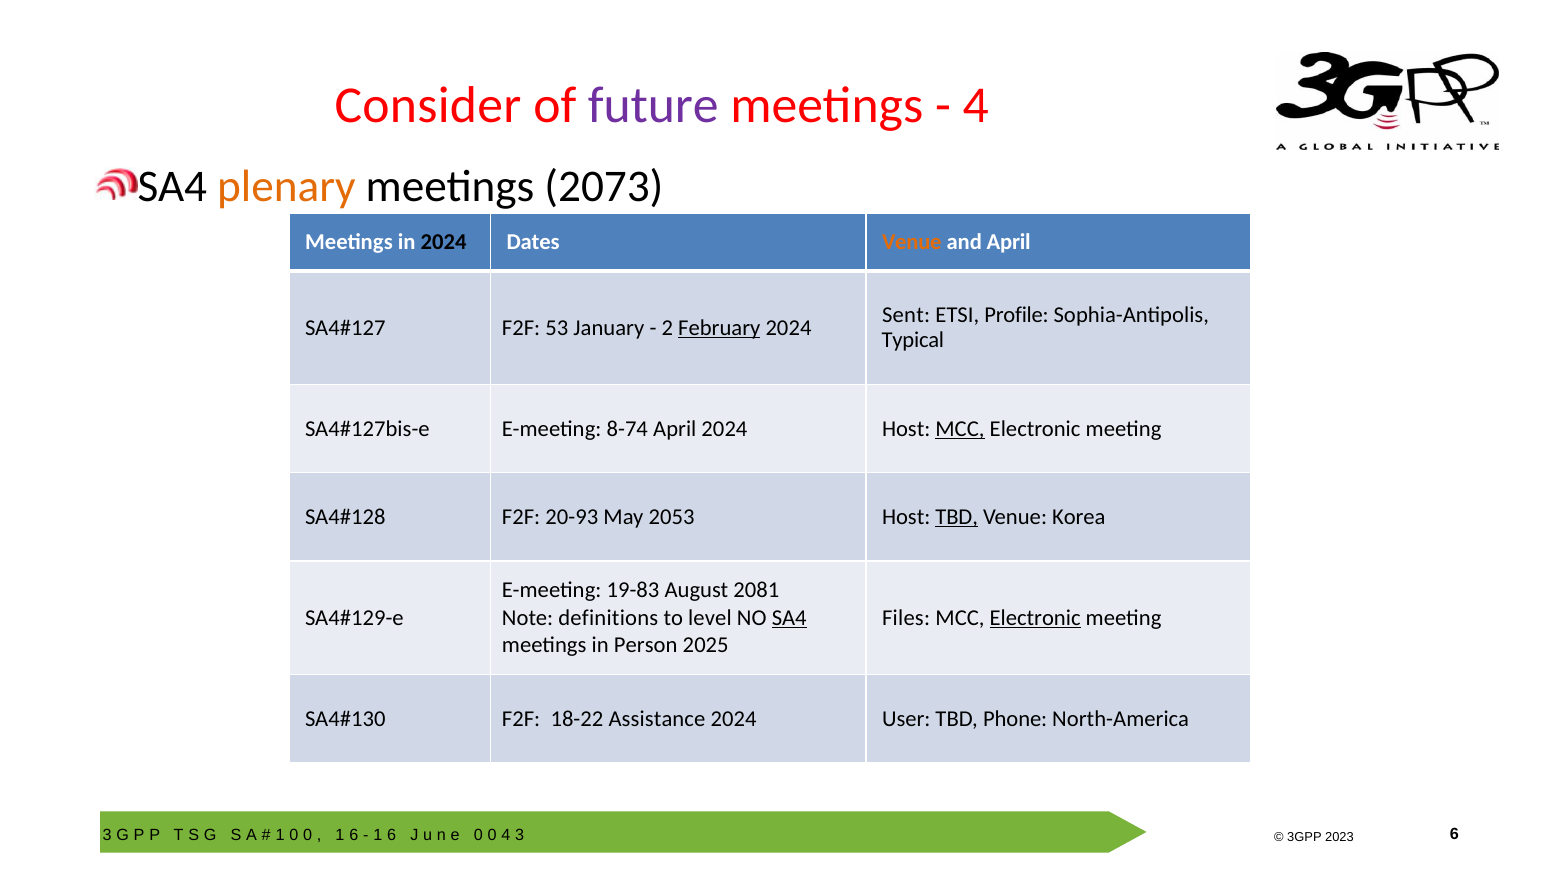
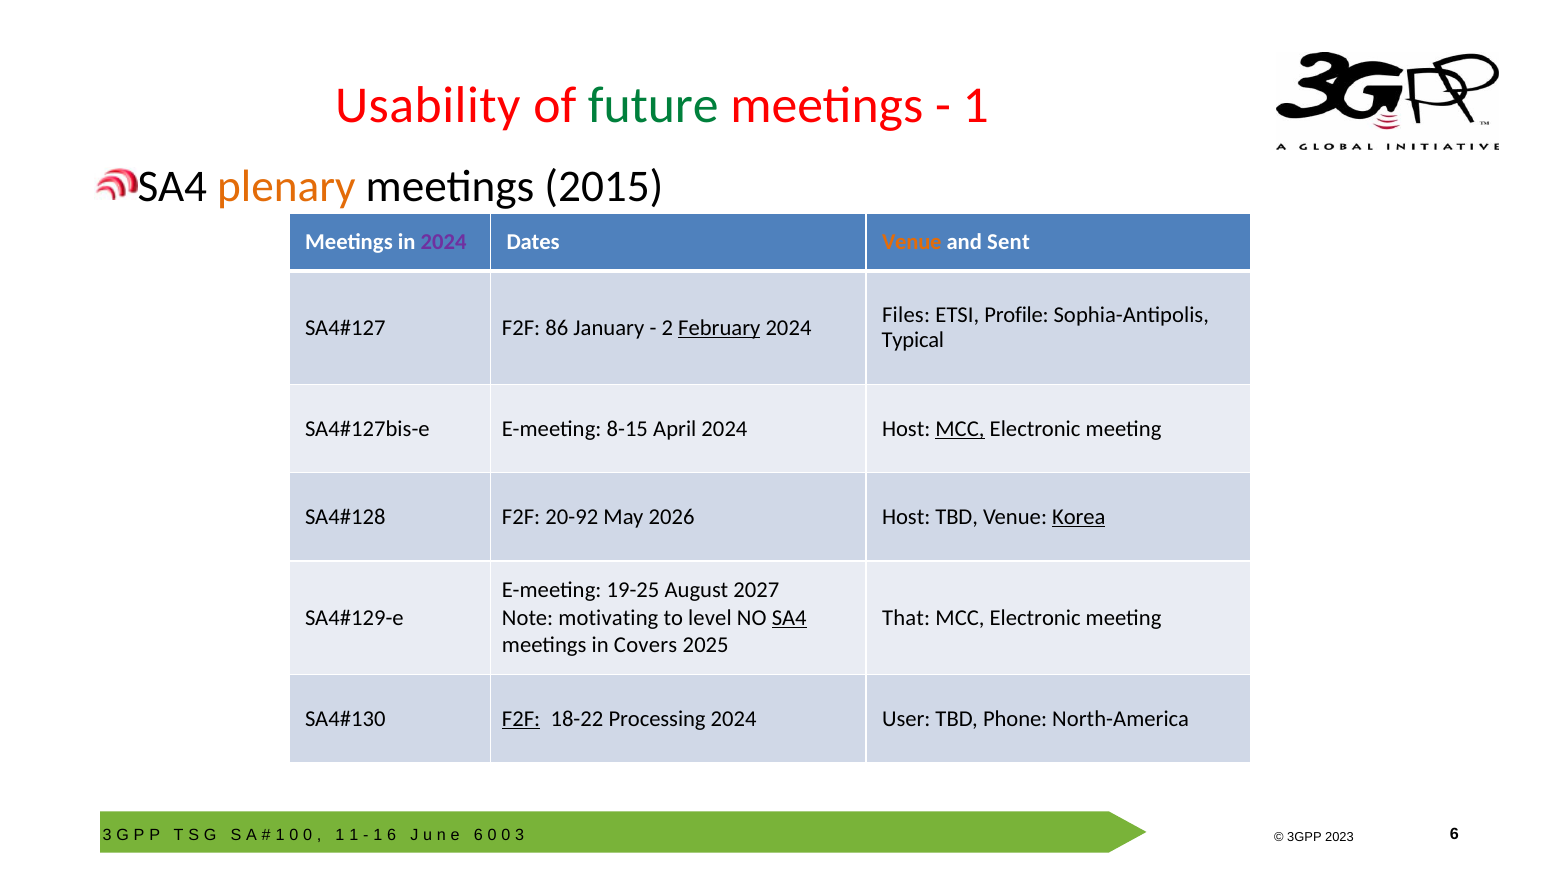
Consider: Consider -> Usability (428, 105)
future colour: purple -> green (653, 105)
4: 4 -> 1 (976, 105)
2073: 2073 -> 2015 (604, 186)
2024 colour: black -> purple (444, 242)
and April: April -> Sent (1008, 242)
Sent: Sent -> Files (906, 315)
53: 53 -> 86 (557, 328)
8-74: 8-74 -> 8-15 (627, 429)
20-93: 20-93 -> 20-92 (572, 517)
2053: 2053 -> 2026 (672, 517)
TBD underline: present -> none (957, 516)
Korea underline: none -> present (1079, 516)
19-83: 19-83 -> 19-25 (633, 590)
2081: 2081 -> 2027 (756, 590)
Files: Files -> That (906, 617)
Electronic underline: present -> none (1035, 617)
definitions: definitions -> motivating (608, 618)
Person: Person -> Covers (646, 645)
F2F underline: none -> present (521, 718)
Assistance: Assistance -> Processing (657, 718)
6: 6 -> 1 (354, 834)
0: 0 -> 6 (478, 834)
4: 4 -> 0 (506, 834)
